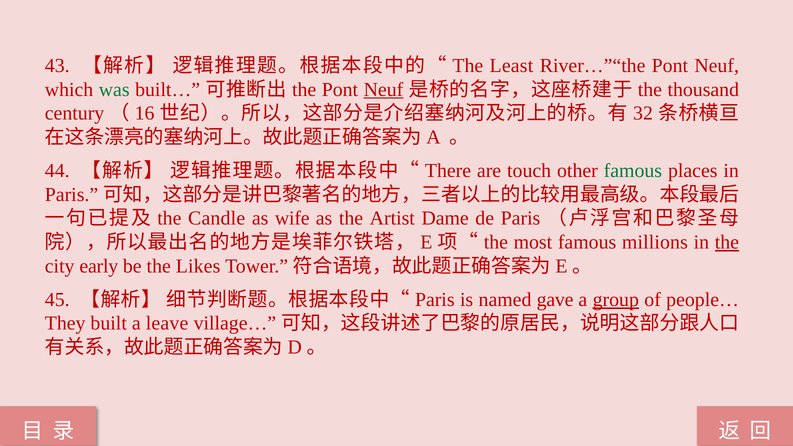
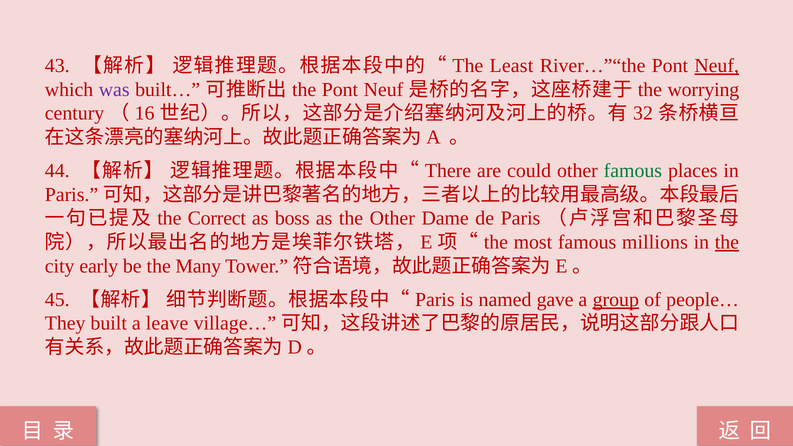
Neuf underline: none -> present (717, 66)
was colour: green -> purple (114, 90)
Neuf underline: present -> none (383, 90)
thousand: thousand -> worrying (703, 90)
touch: touch -> could (529, 171)
Candle: Candle -> Correct (217, 218)
wife: wife -> boss (292, 218)
the Artist: Artist -> Other (392, 218)
Likes: Likes -> Many (198, 266)
